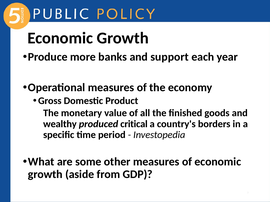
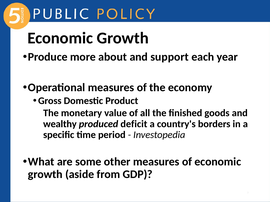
banks: banks -> about (113, 57)
critical: critical -> deficit (134, 124)
